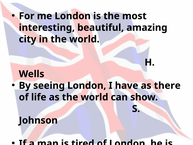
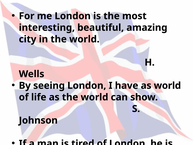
as there: there -> world (167, 85)
